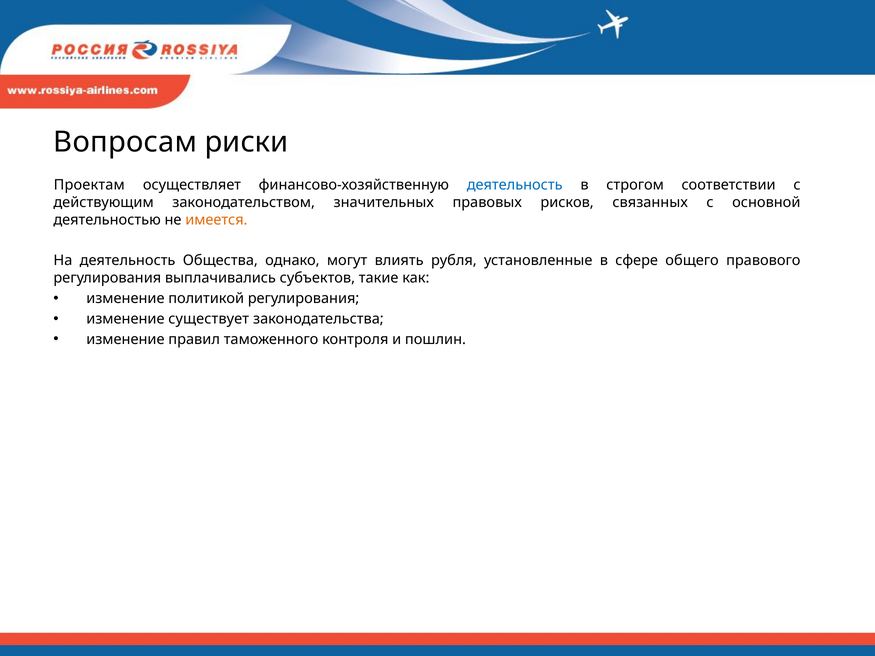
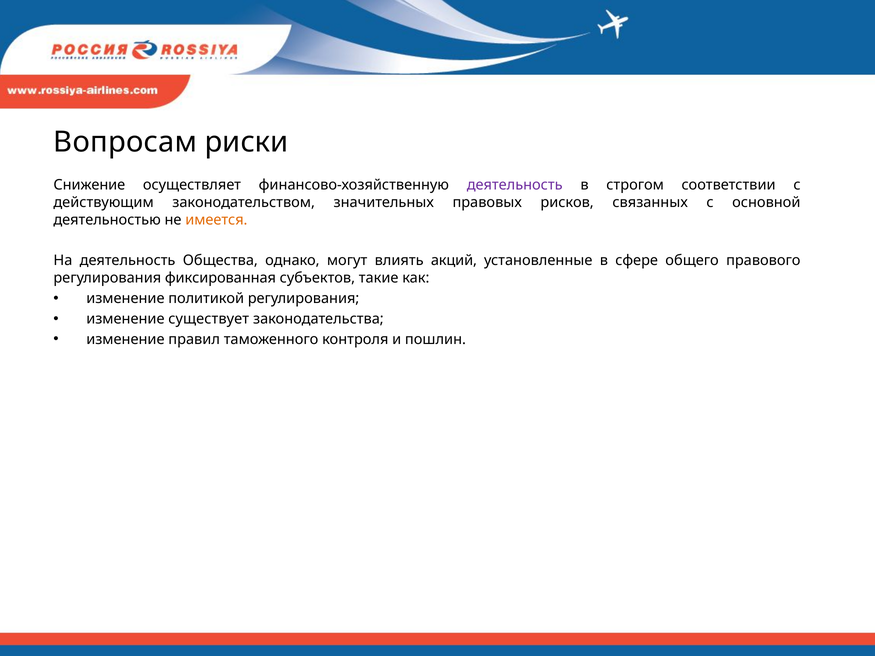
Проектам: Проектам -> Снижение (89, 185)
деятельность colour: blue -> purple (515, 185)
рубля: рубля -> акций (454, 261)
выплачивались: выплачивались -> фиксированная (220, 278)
